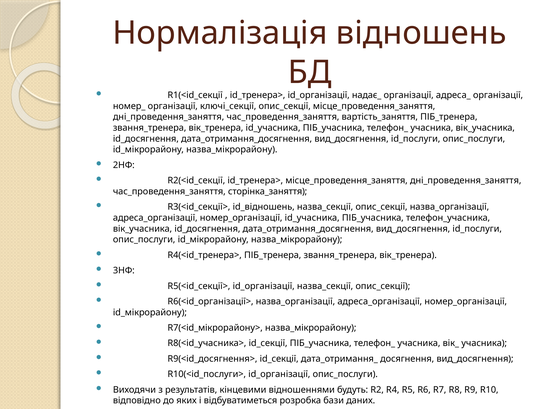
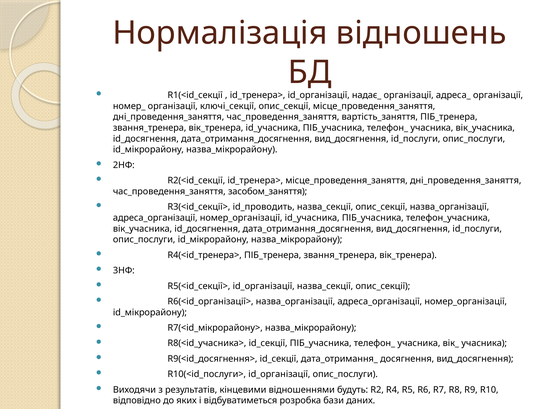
сторінка_заняття: сторінка_заняття -> засобом_заняття (268, 192)
id_відношень: id_відношень -> id_проводить (264, 207)
